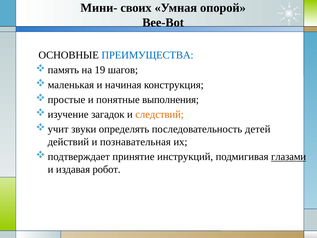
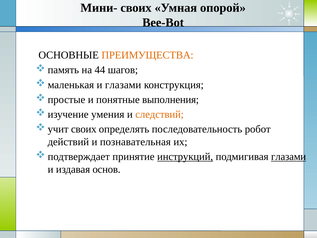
ПРЕИМУЩЕСТВА colour: blue -> orange (147, 55)
19: 19 -> 44 (100, 70)
и начиная: начиная -> глазами (123, 85)
загадок: загадок -> умения (108, 114)
звуки: звуки -> своих (84, 129)
детей: детей -> робот (258, 129)
инструкций underline: none -> present (185, 157)
робот: робот -> основ (107, 169)
